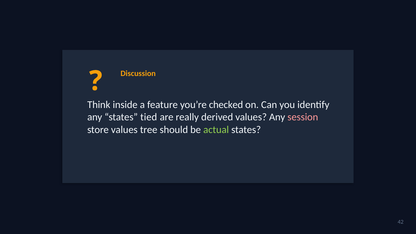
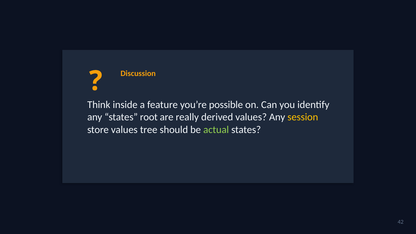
checked: checked -> possible (226, 105)
tied: tied -> root (149, 117)
session colour: pink -> yellow (303, 117)
